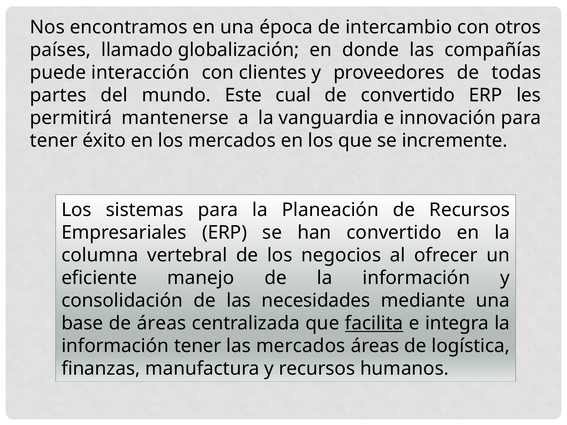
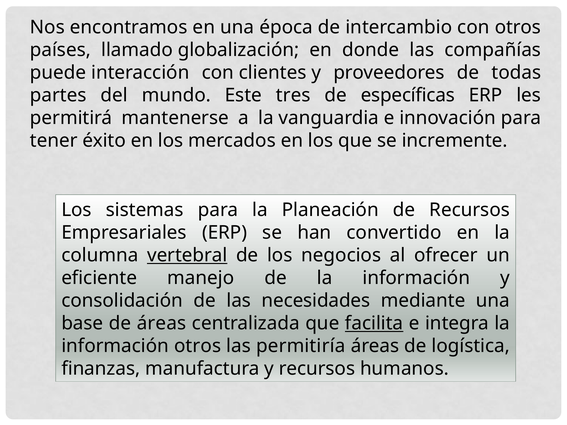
cual: cual -> tres (293, 95)
de convertido: convertido -> específicas (408, 95)
vertebral underline: none -> present (187, 256)
información tener: tener -> otros (198, 346)
las mercados: mercados -> permitiría (301, 346)
